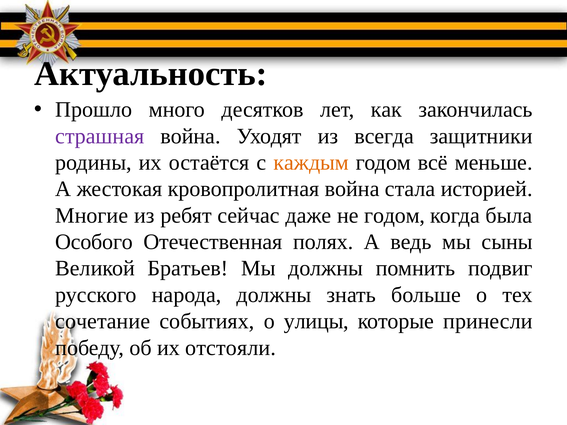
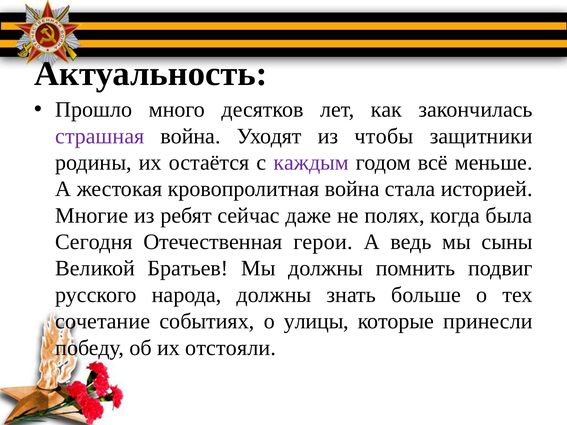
всегда: всегда -> чтобы (384, 136)
каждым colour: orange -> purple (311, 163)
не годом: годом -> полях (395, 216)
Особого: Особого -> Сегодня (94, 242)
полях: полях -> герои (323, 242)
